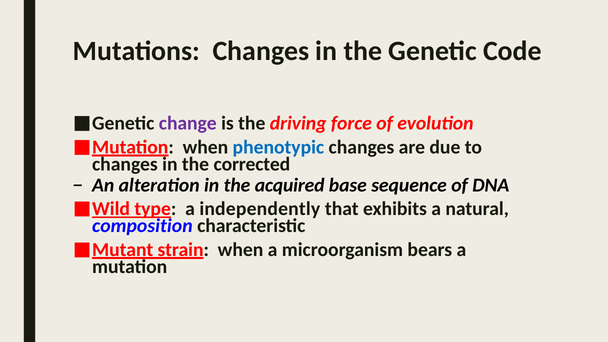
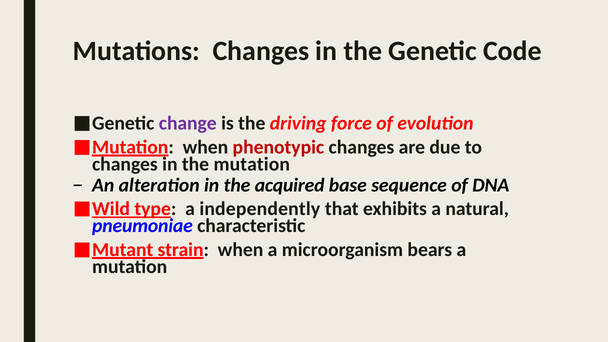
phenotypic colour: blue -> red (278, 147)
the corrected: corrected -> mutation (252, 164)
composition: composition -> pneumoniae (142, 226)
